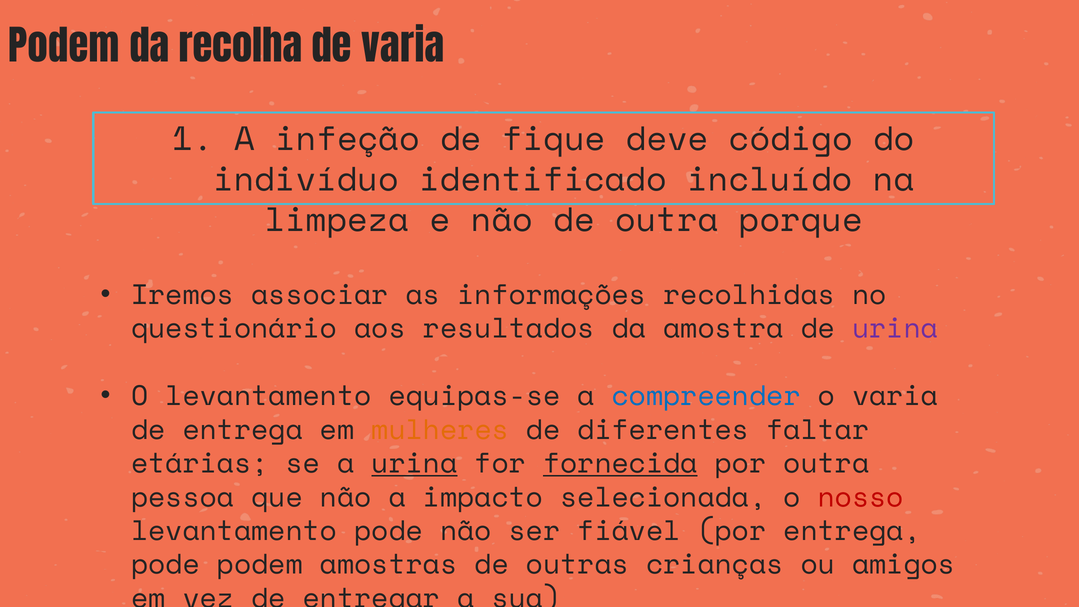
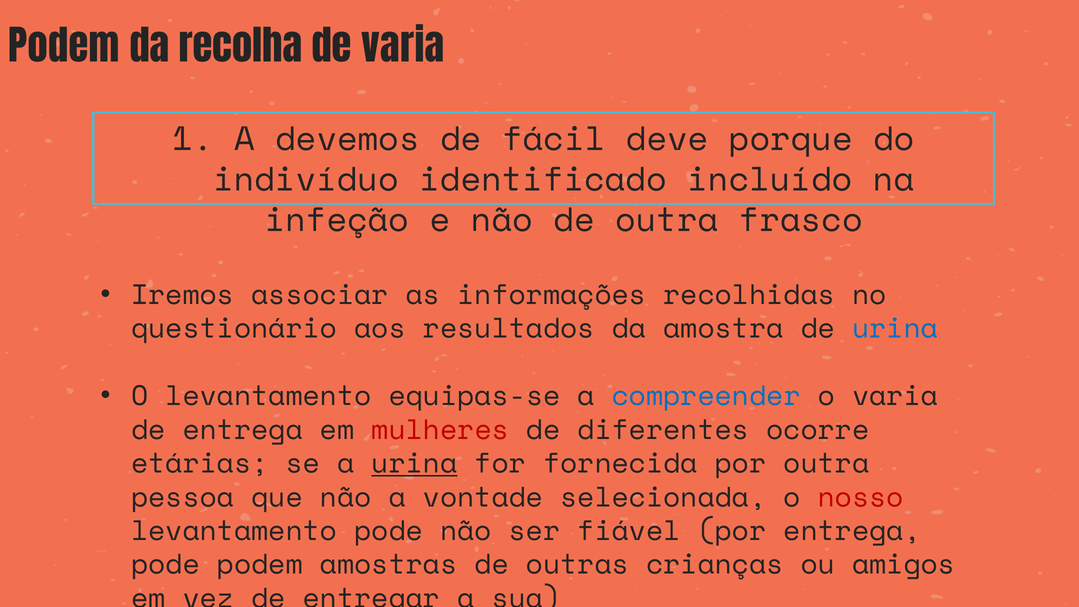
infeção: infeção -> devemos (348, 139)
fique: fique -> fácil (554, 139)
código: código -> porque (791, 139)
limpeza: limpeza -> infeção (337, 220)
porque: porque -> frasco (801, 220)
urina colour: purple -> blue (895, 329)
mulheres colour: orange -> red (440, 430)
faltar: faltar -> ocorre (818, 430)
fornecida underline: present -> none (620, 463)
impacto: impacto -> vontade (483, 497)
